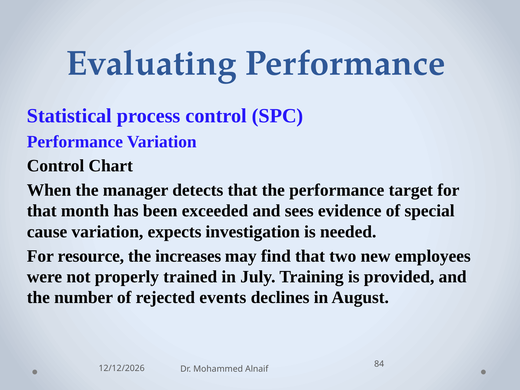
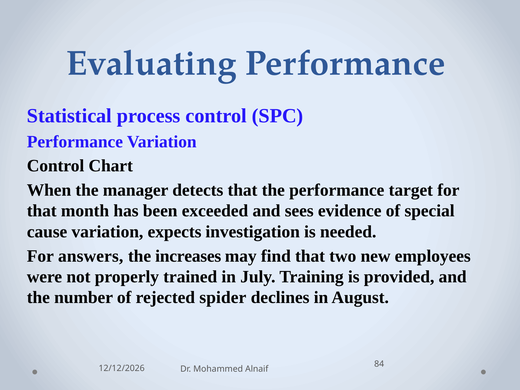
resource: resource -> answers (91, 256)
events: events -> spider (223, 298)
